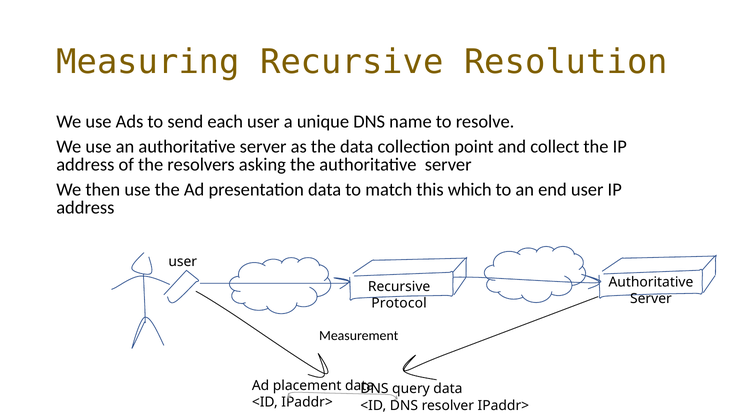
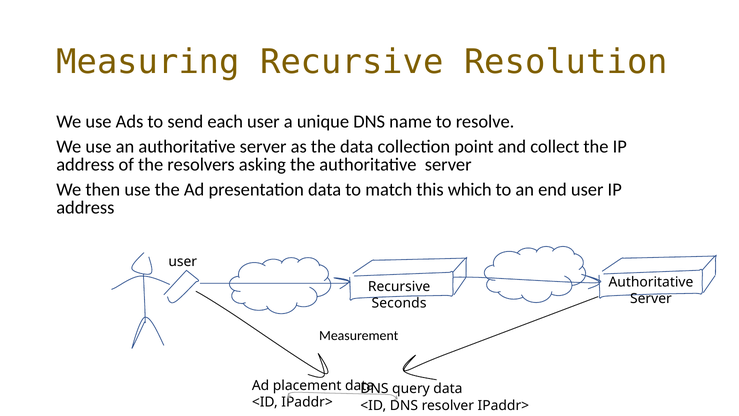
Protocol: Protocol -> Seconds (399, 303)
